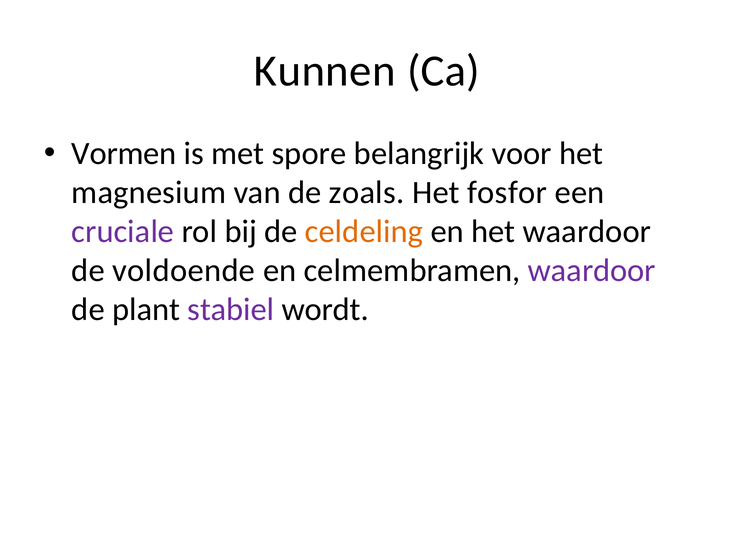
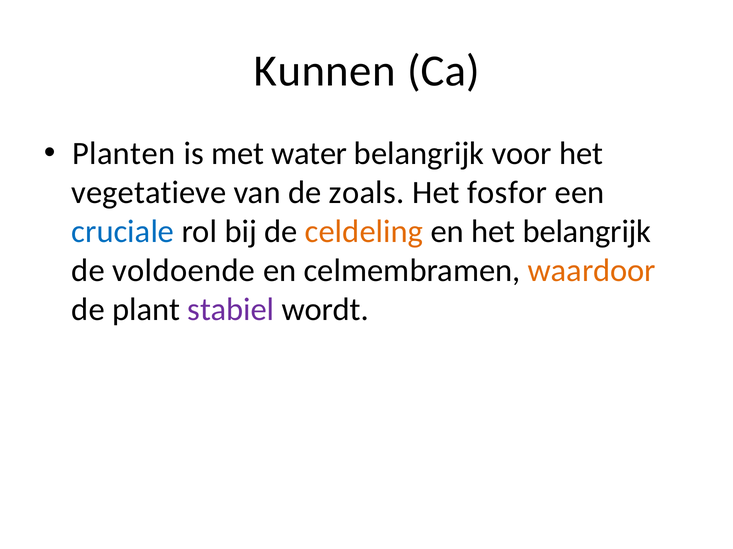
Vormen: Vormen -> Planten (124, 154)
spore: spore -> water (309, 154)
magnesium: magnesium -> vegetatieve (149, 193)
cruciale colour: purple -> blue (123, 232)
het waardoor: waardoor -> belangrijk (587, 232)
waardoor colour: purple -> orange (592, 271)
